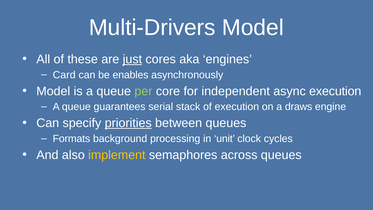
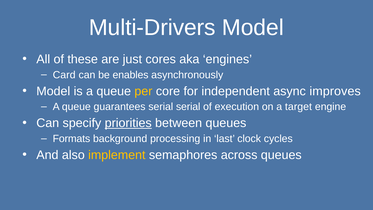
just underline: present -> none (132, 59)
per colour: light green -> yellow (143, 91)
async execution: execution -> improves (335, 91)
serial stack: stack -> serial (188, 107)
draws: draws -> target (298, 107)
unit: unit -> last (224, 139)
